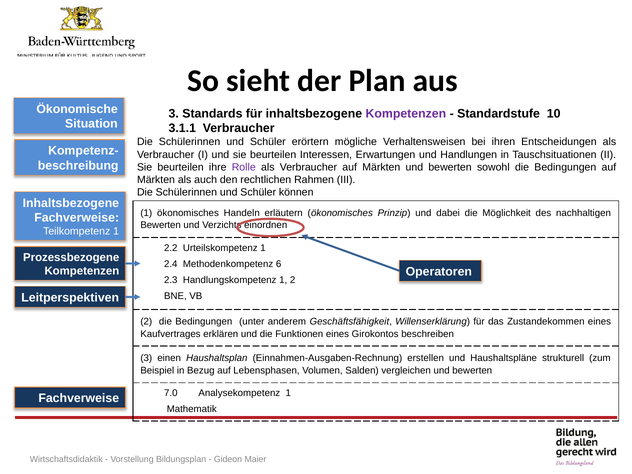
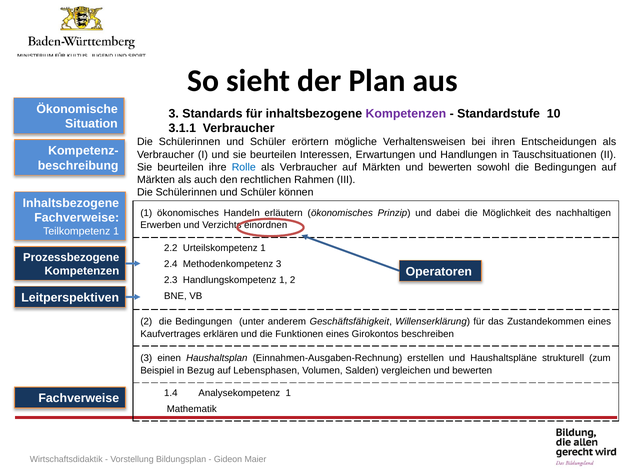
Rolle colour: purple -> blue (244, 167)
Bewerten: Bewerten -> Erwerben (161, 225)
Methodenkompetenz 6: 6 -> 3 (279, 264)
7.0: 7.0 -> 1.4 (171, 393)
